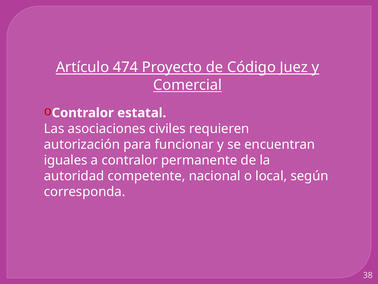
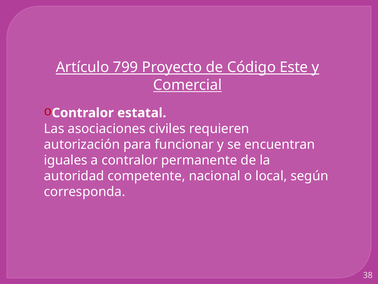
474: 474 -> 799 (126, 67)
Juez: Juez -> Este (294, 67)
